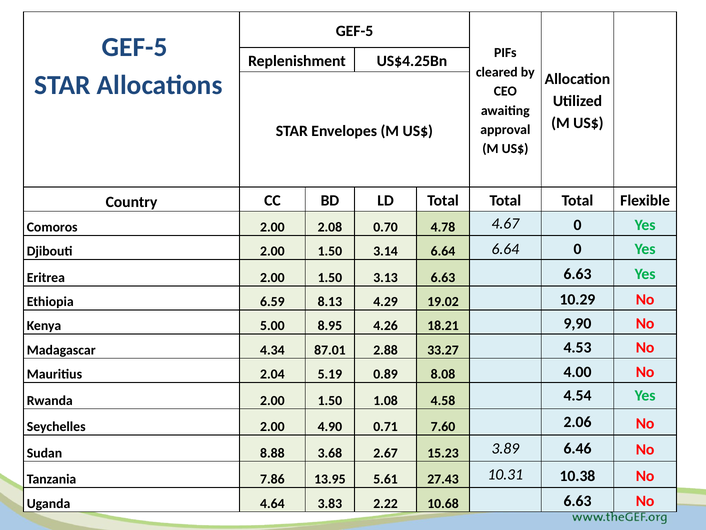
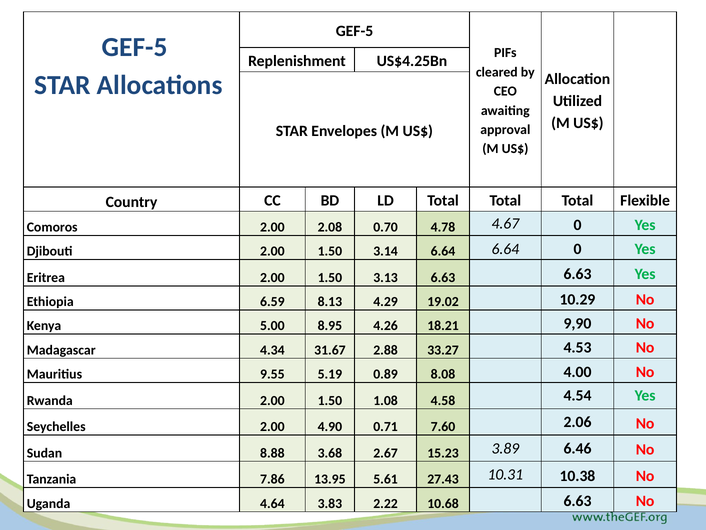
87.01: 87.01 -> 31.67 (330, 350)
2.04: 2.04 -> 9.55 (272, 374)
